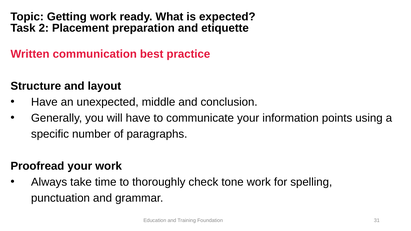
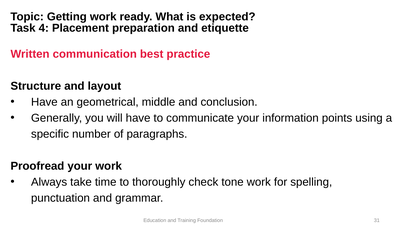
2: 2 -> 4 (44, 28)
unexpected: unexpected -> geometrical (108, 102)
